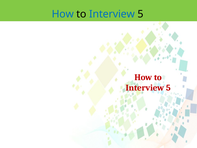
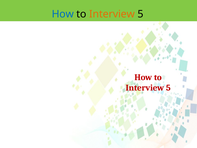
Interview colour: blue -> orange (112, 14)
